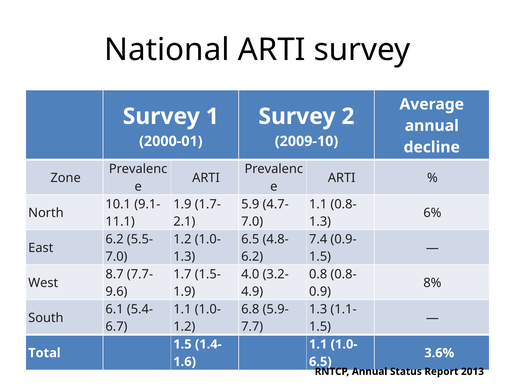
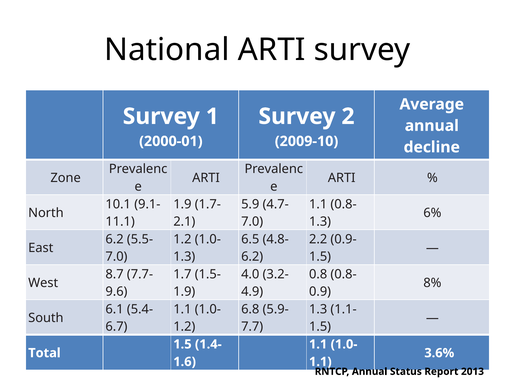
7.4: 7.4 -> 2.2 (318, 239)
6.5: 6.5 -> 1.1 (320, 362)
